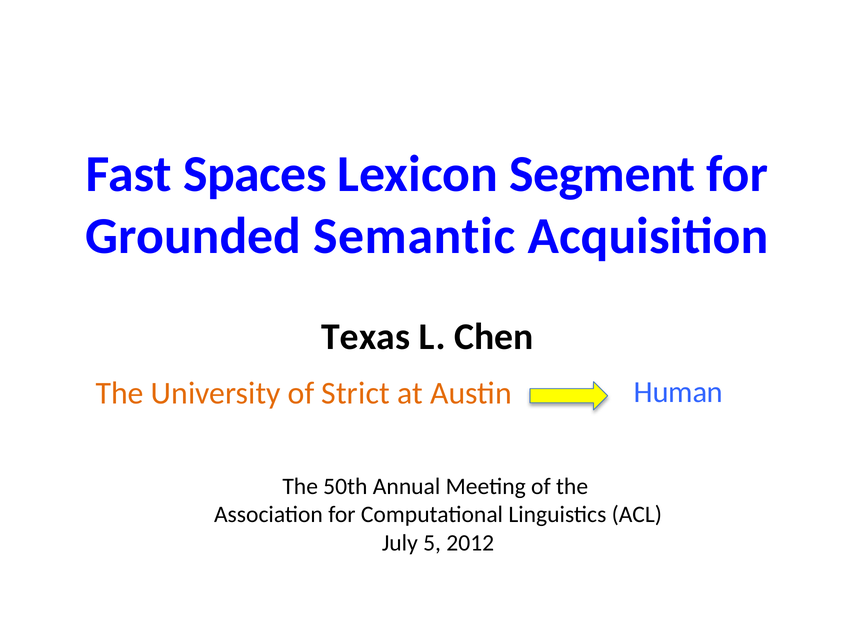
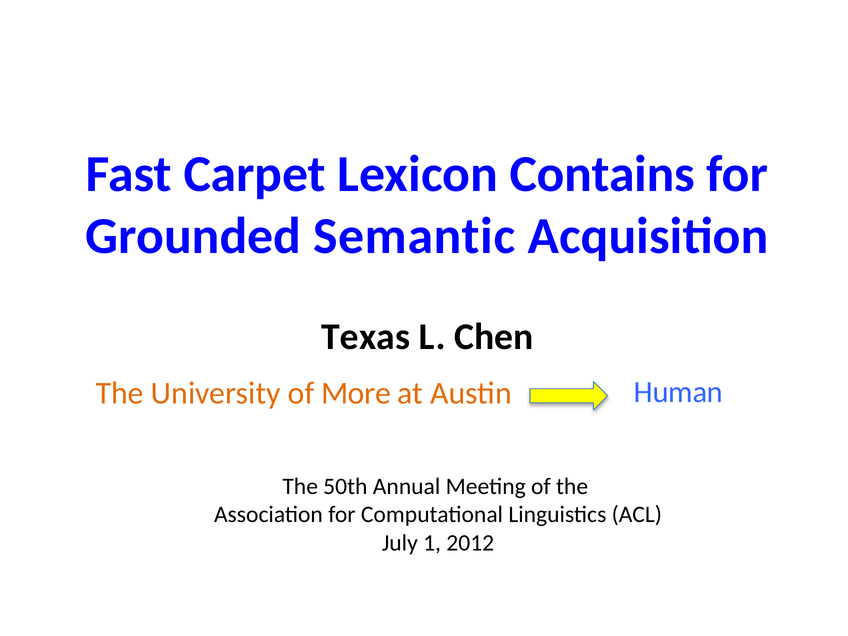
Spaces: Spaces -> Carpet (255, 174)
Segment: Segment -> Contains (602, 174)
Strict: Strict -> More (356, 393)
5: 5 -> 1 (432, 543)
